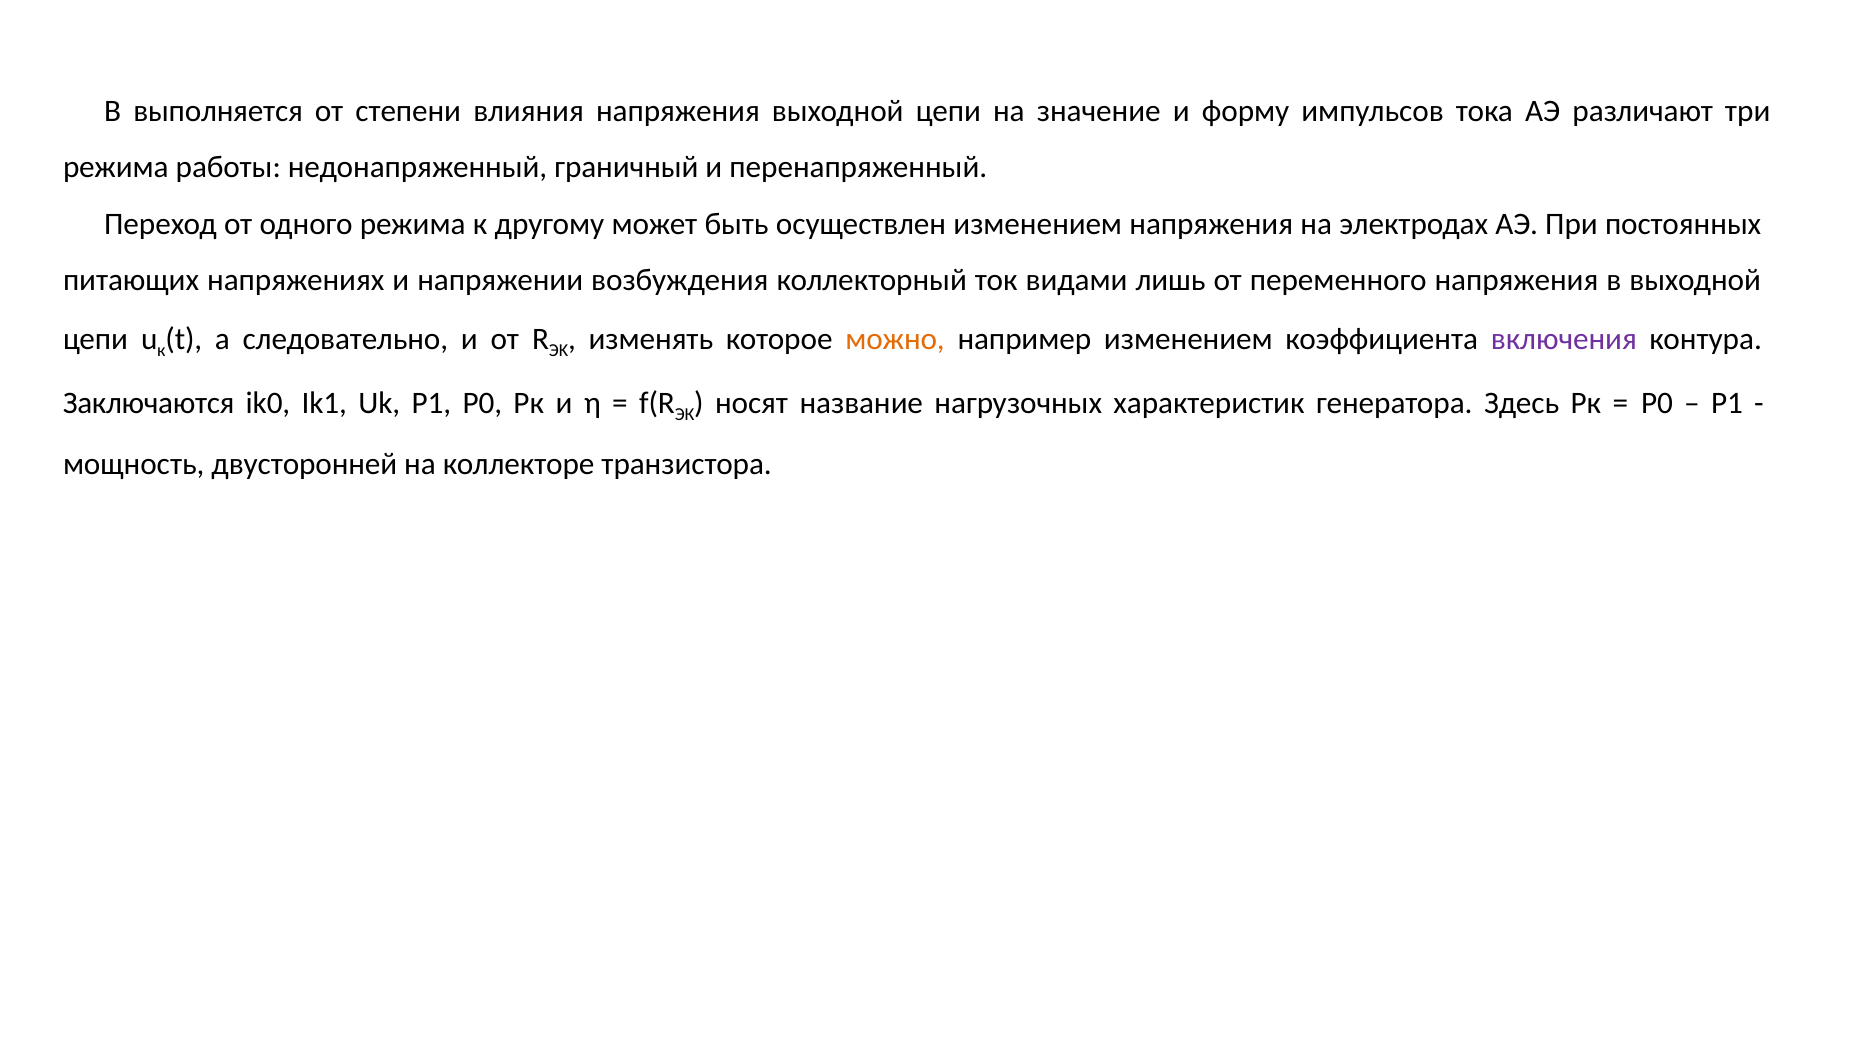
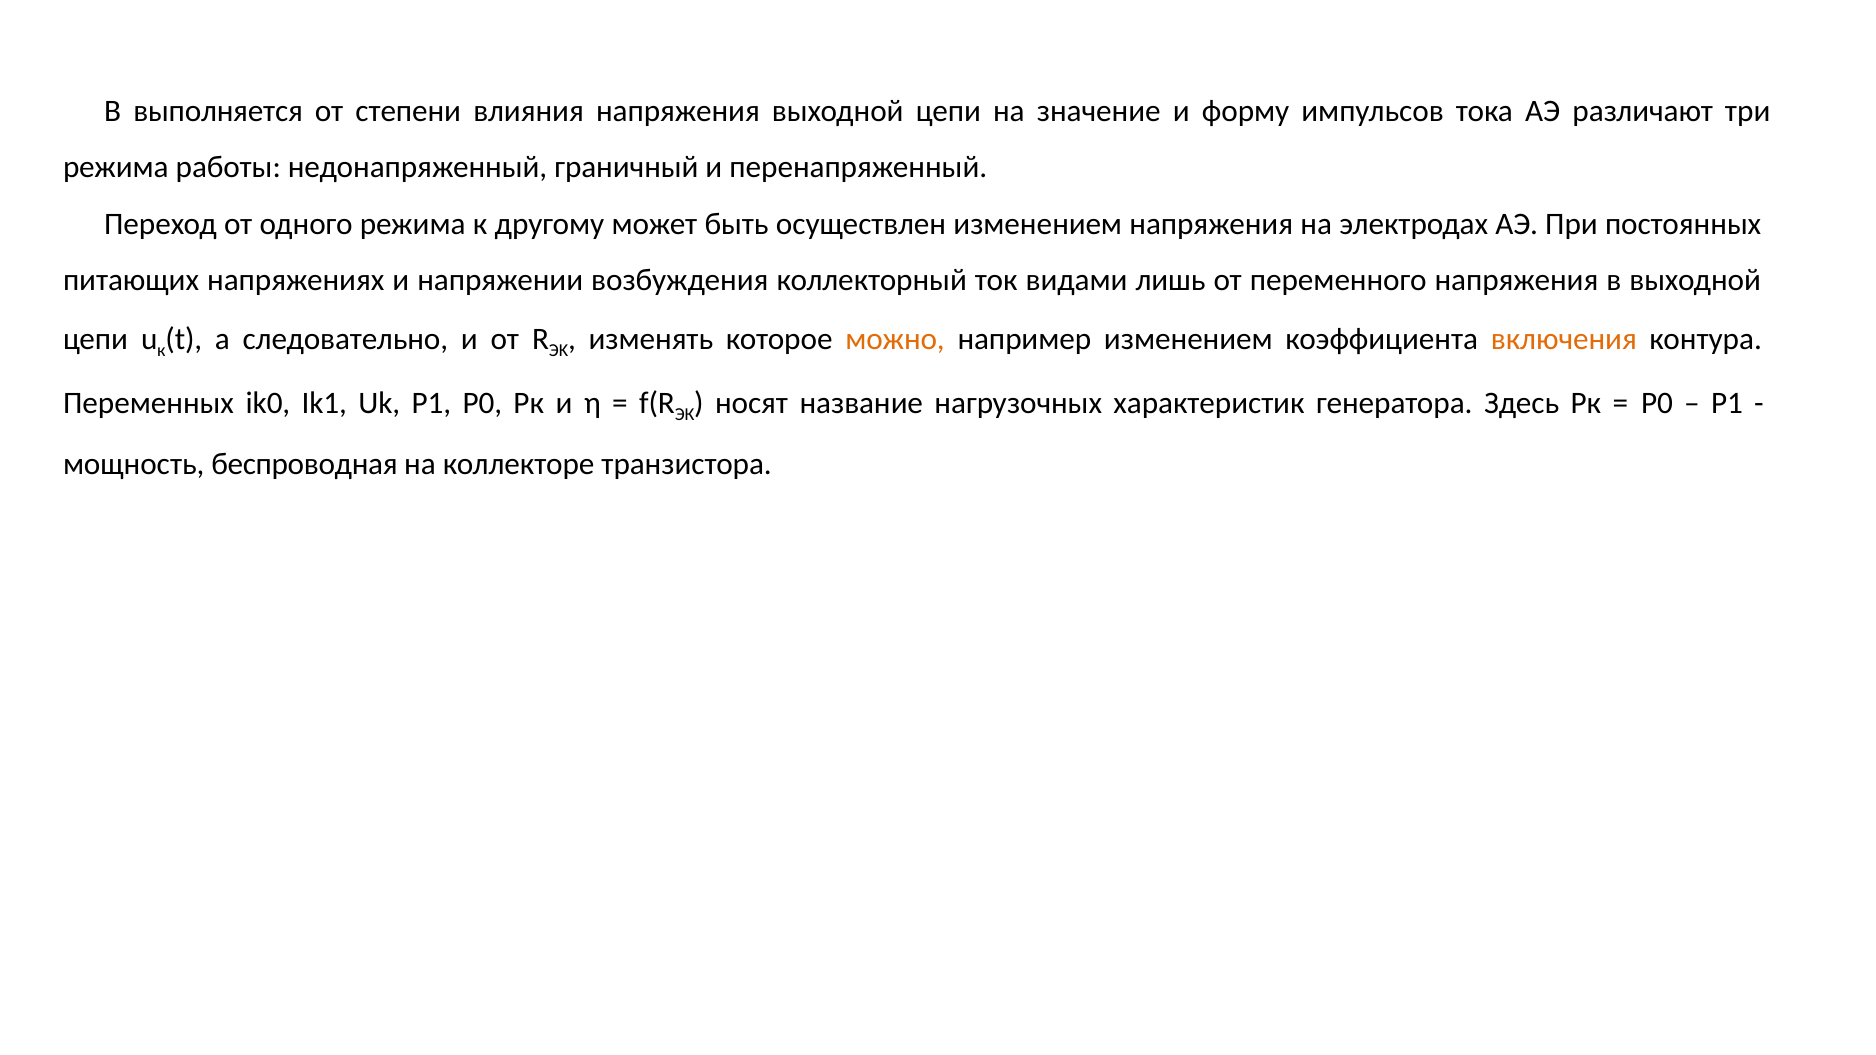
включения colour: purple -> orange (1564, 339)
Заключаются: Заключаются -> Переменных (149, 403)
двусторонней: двусторонней -> беспроводная (304, 464)
